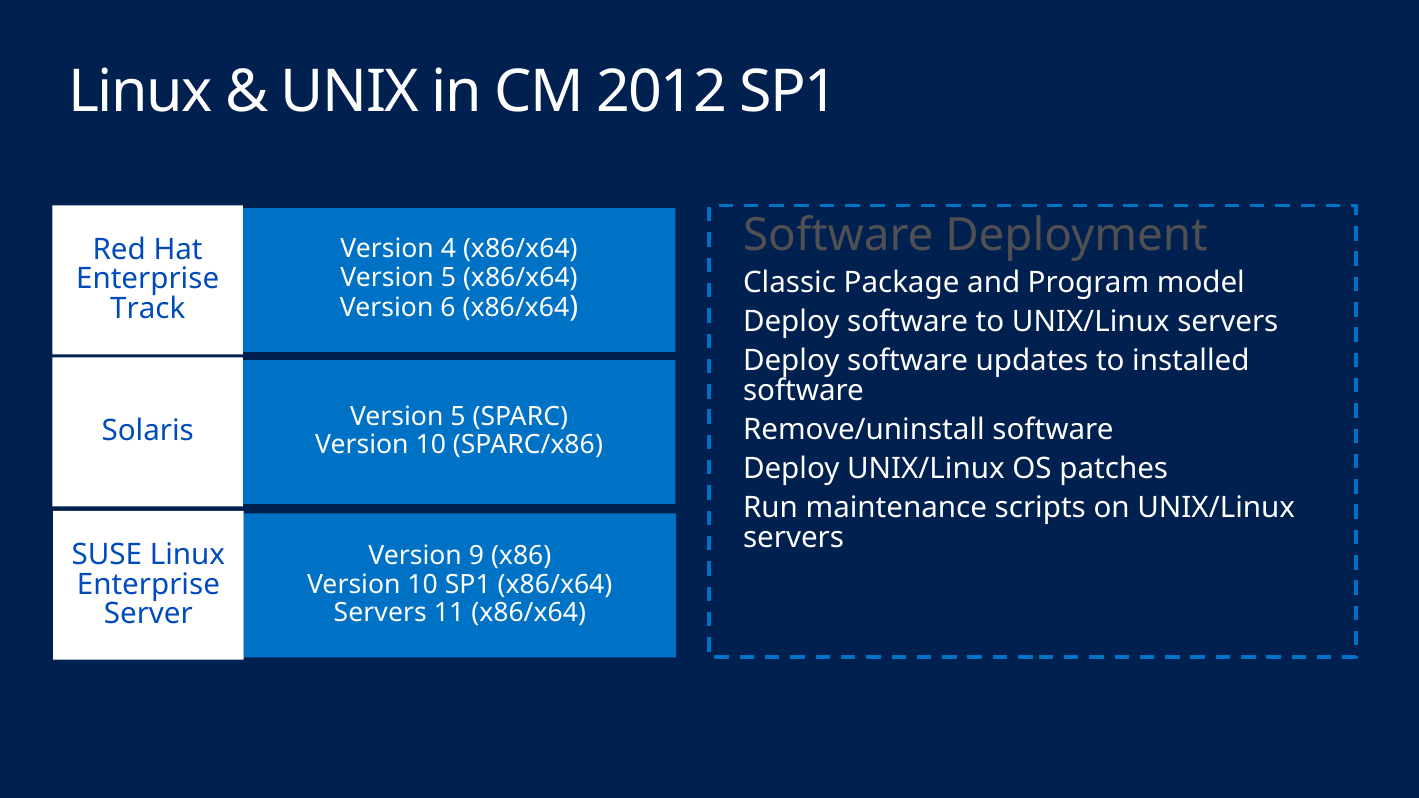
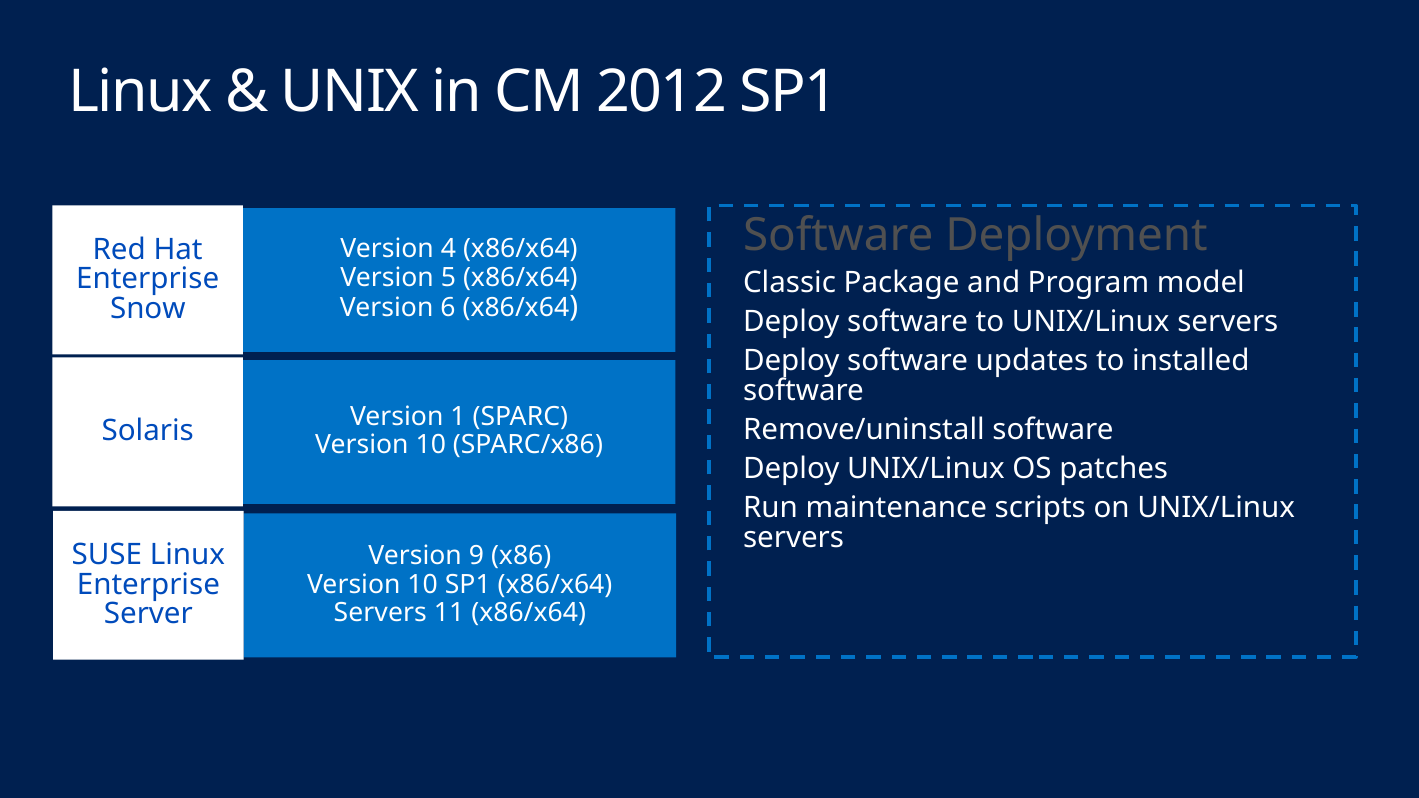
Track: Track -> Snow (148, 308)
5: 5 -> 1 (458, 417)
